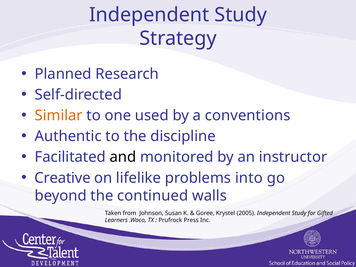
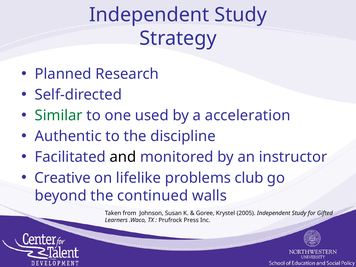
Similar colour: orange -> green (59, 116)
conventions: conventions -> acceleration (248, 116)
into: into -> club (249, 178)
